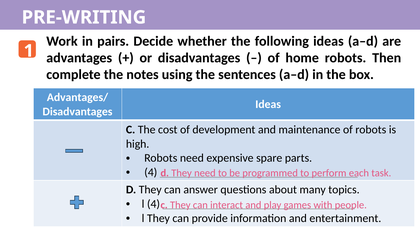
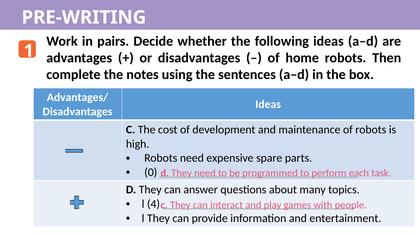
4: 4 -> 0 (151, 173)
